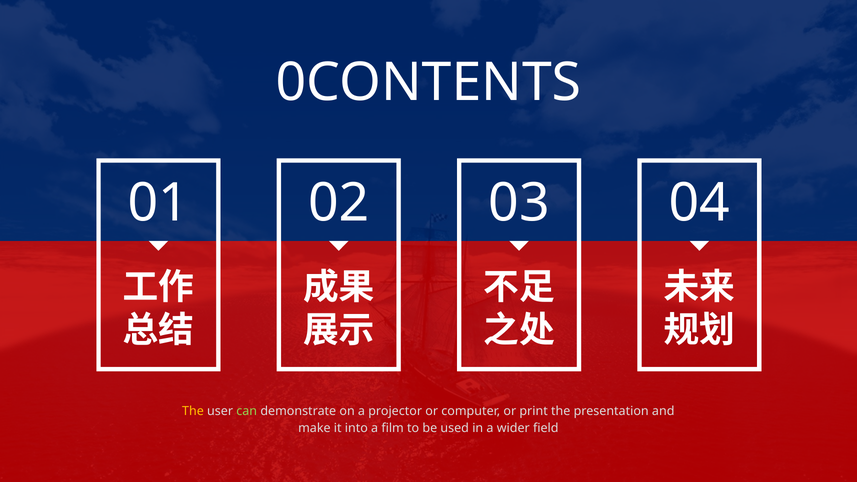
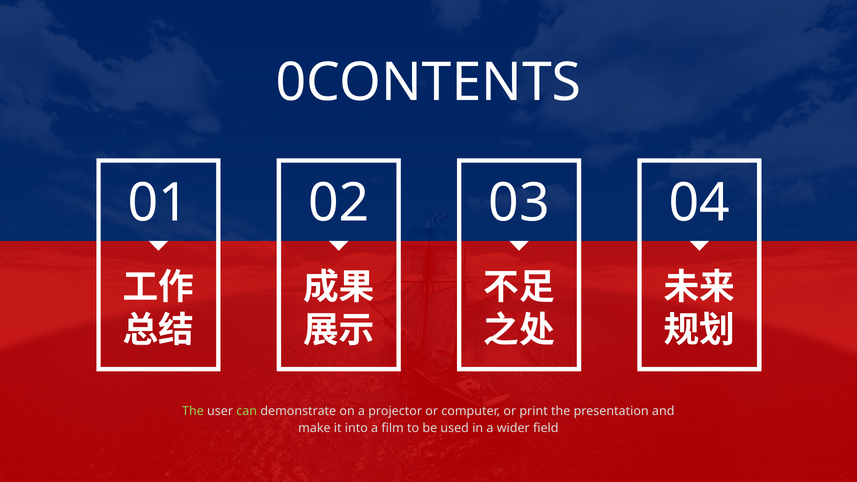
The colour: yellow -> light green (193, 411)
